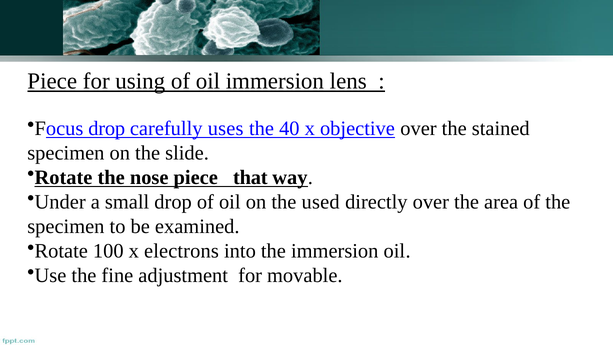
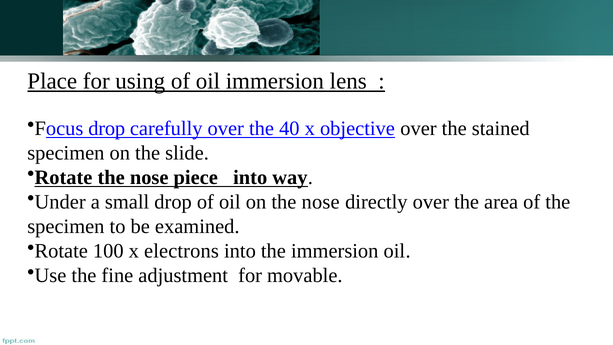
Piece: Piece -> Place (52, 81)
carefully uses: uses -> over (226, 128)
piece that: that -> into (250, 177)
on the used: used -> nose (321, 202)
